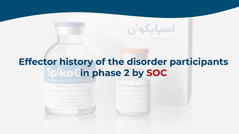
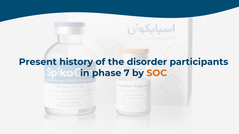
Effector: Effector -> Present (38, 62)
2: 2 -> 7 (127, 73)
SOC colour: red -> orange (157, 73)
